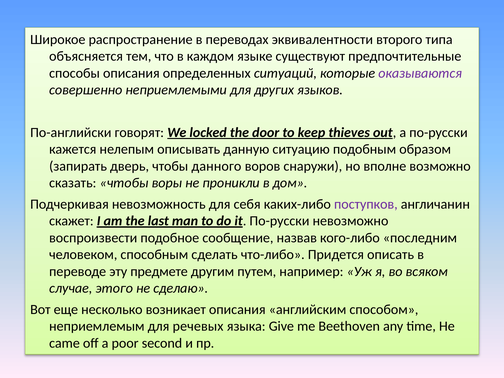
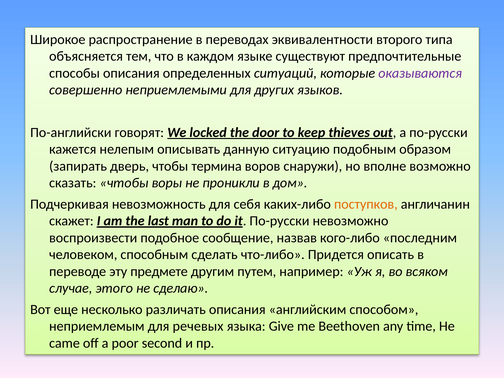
данного: данного -> термина (217, 166)
поступков colour: purple -> orange (366, 204)
возникает: возникает -> различать (176, 310)
